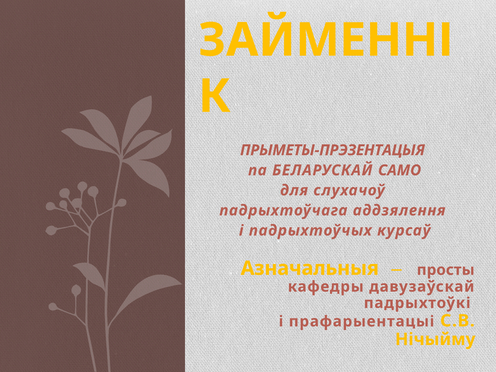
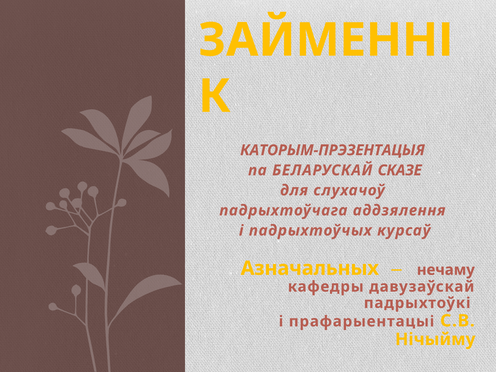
ПРЫМЕТЫ-ПРЭЗЕНТАЦЫЯ: ПРЫМЕТЫ-ПРЭЗЕНТАЦЫЯ -> КАТОРЫМ-ПРЭЗЕНТАЦЫЯ (332, 150)
САМО: САМО -> СКАЗЕ (400, 170)
Азначальныя: Азначальныя -> Азначальных (310, 268)
просты: просты -> нечаму (446, 270)
